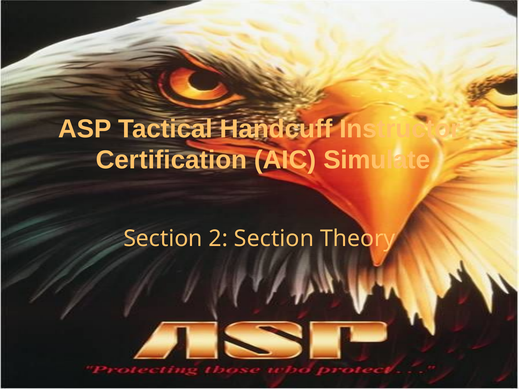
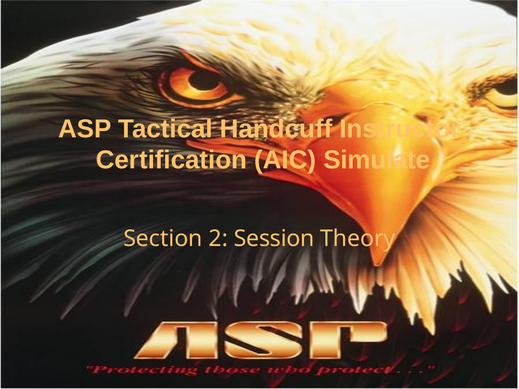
2 Section: Section -> Session (274, 239)
